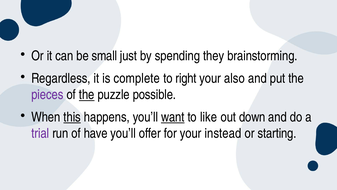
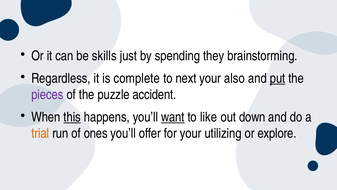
small: small -> skills (104, 56)
right: right -> next (186, 78)
put underline: none -> present (278, 78)
the underline: present -> none (87, 95)
possible: possible -> accident (154, 95)
trial colour: purple -> orange (40, 133)
have: have -> ones (96, 133)
instead: instead -> utilizing (223, 133)
starting: starting -> explore (277, 133)
